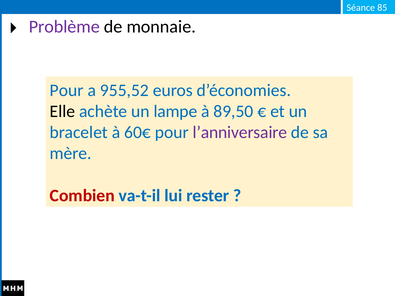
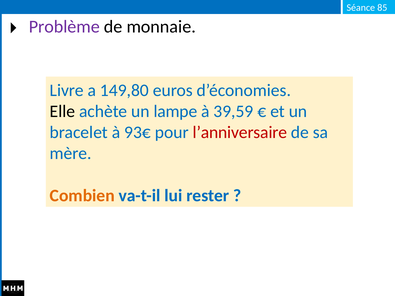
Pour: Pour -> Livre (67, 90)
955,52: 955,52 -> 149,80 (124, 90)
89,50: 89,50 -> 39,59 (233, 111)
60€: 60€ -> 93€ (138, 133)
l’anniversaire colour: purple -> red (240, 133)
Combien colour: red -> orange (82, 196)
